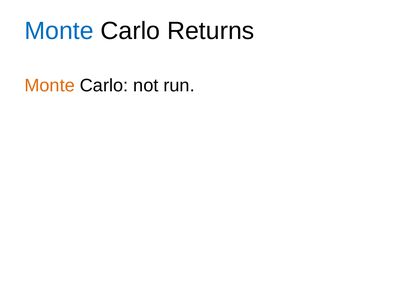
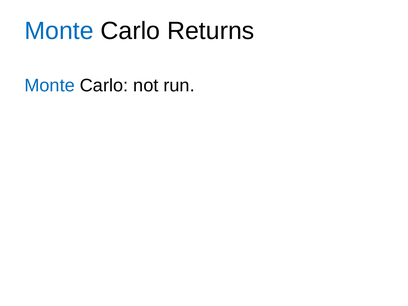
Monte colour: orange -> blue (50, 86)
